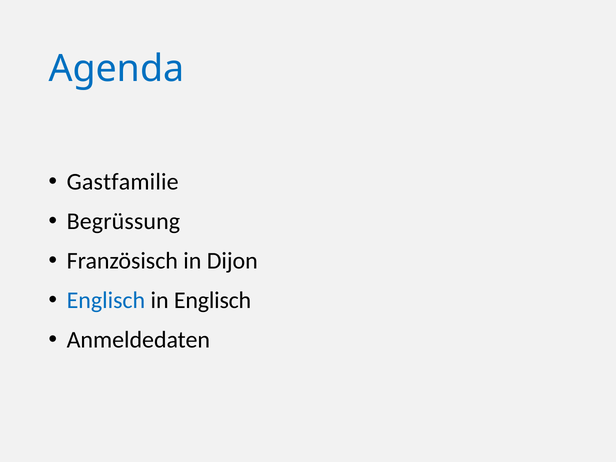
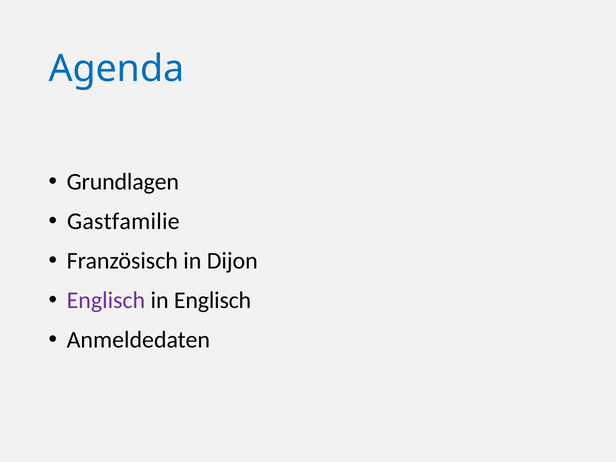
Gastfamilie: Gastfamilie -> Grundlagen (123, 182)
Begrüssung: Begrüssung -> Gastfamilie (123, 221)
Englisch colour: blue -> purple (106, 300)
